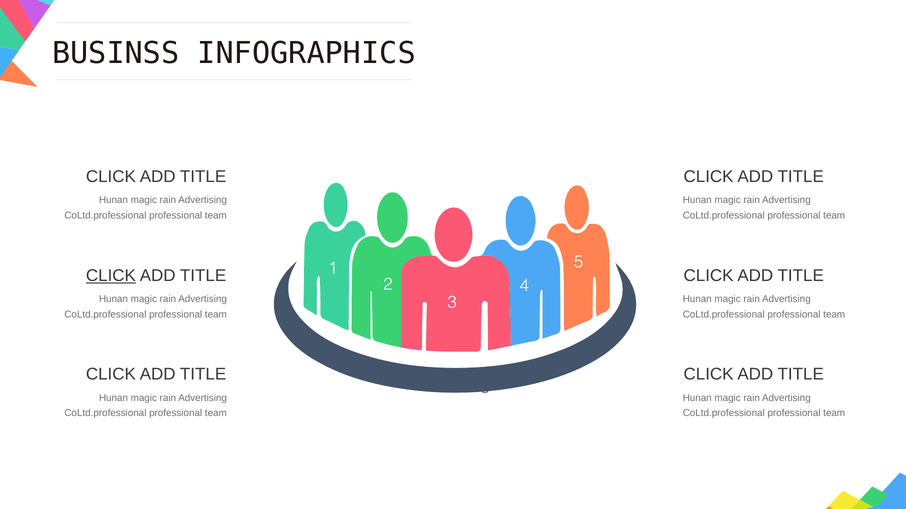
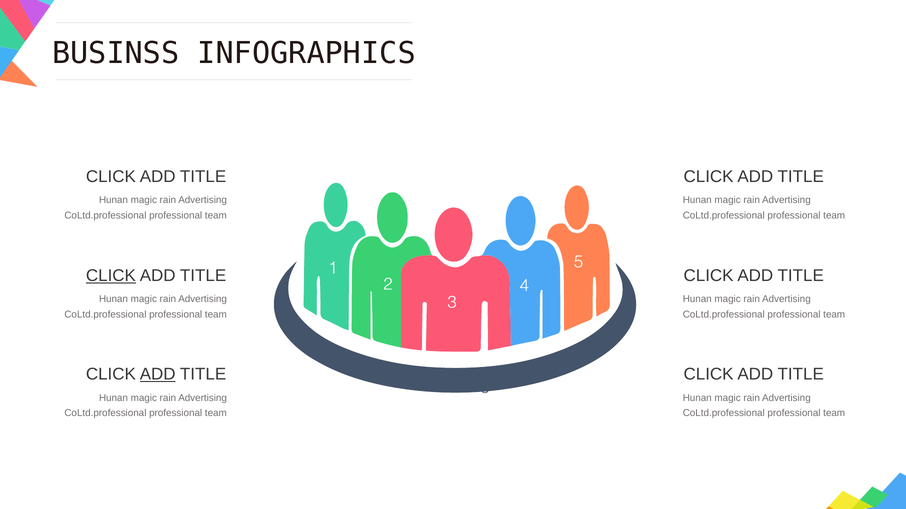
ADD underline: none -> present (158, 375)
